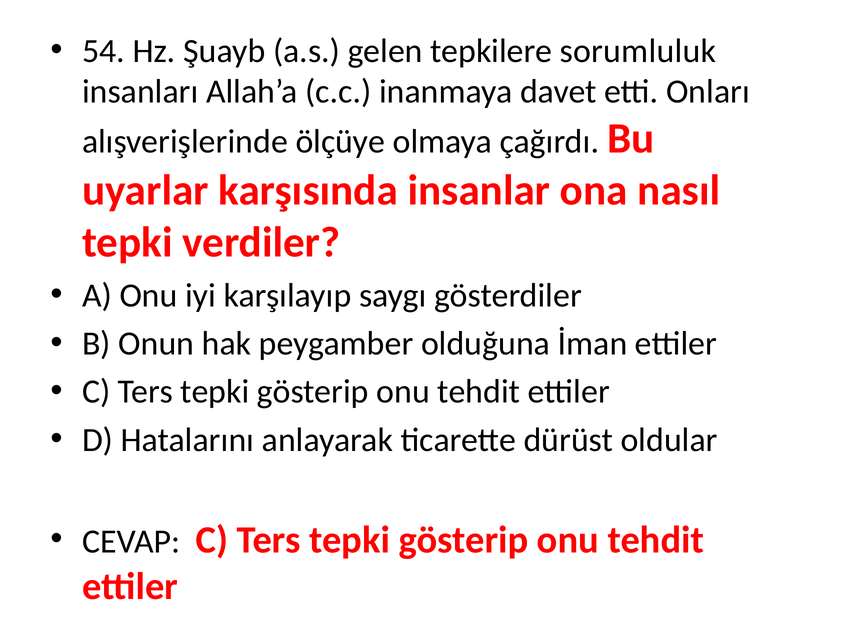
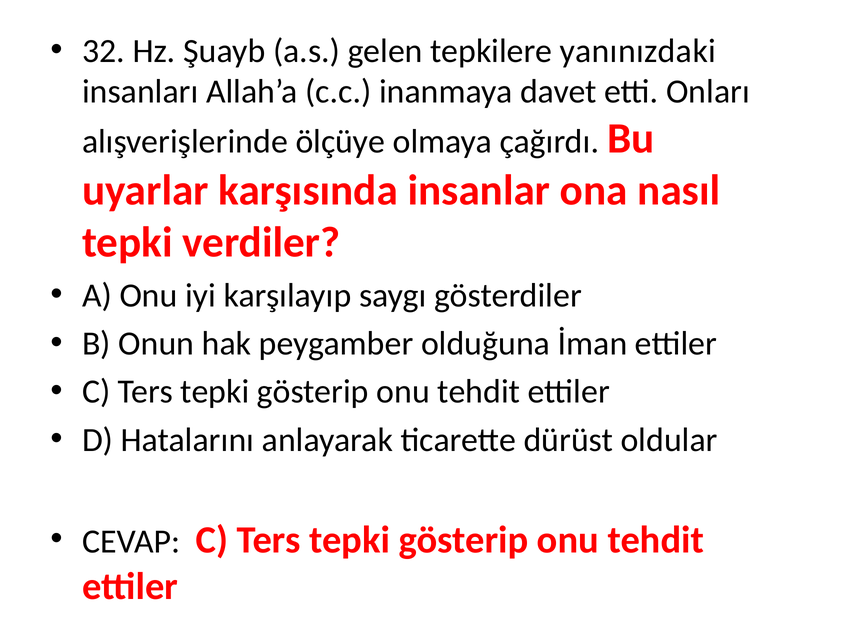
54: 54 -> 32 (103, 51)
sorumluluk: sorumluluk -> yanınızdaki (638, 51)
